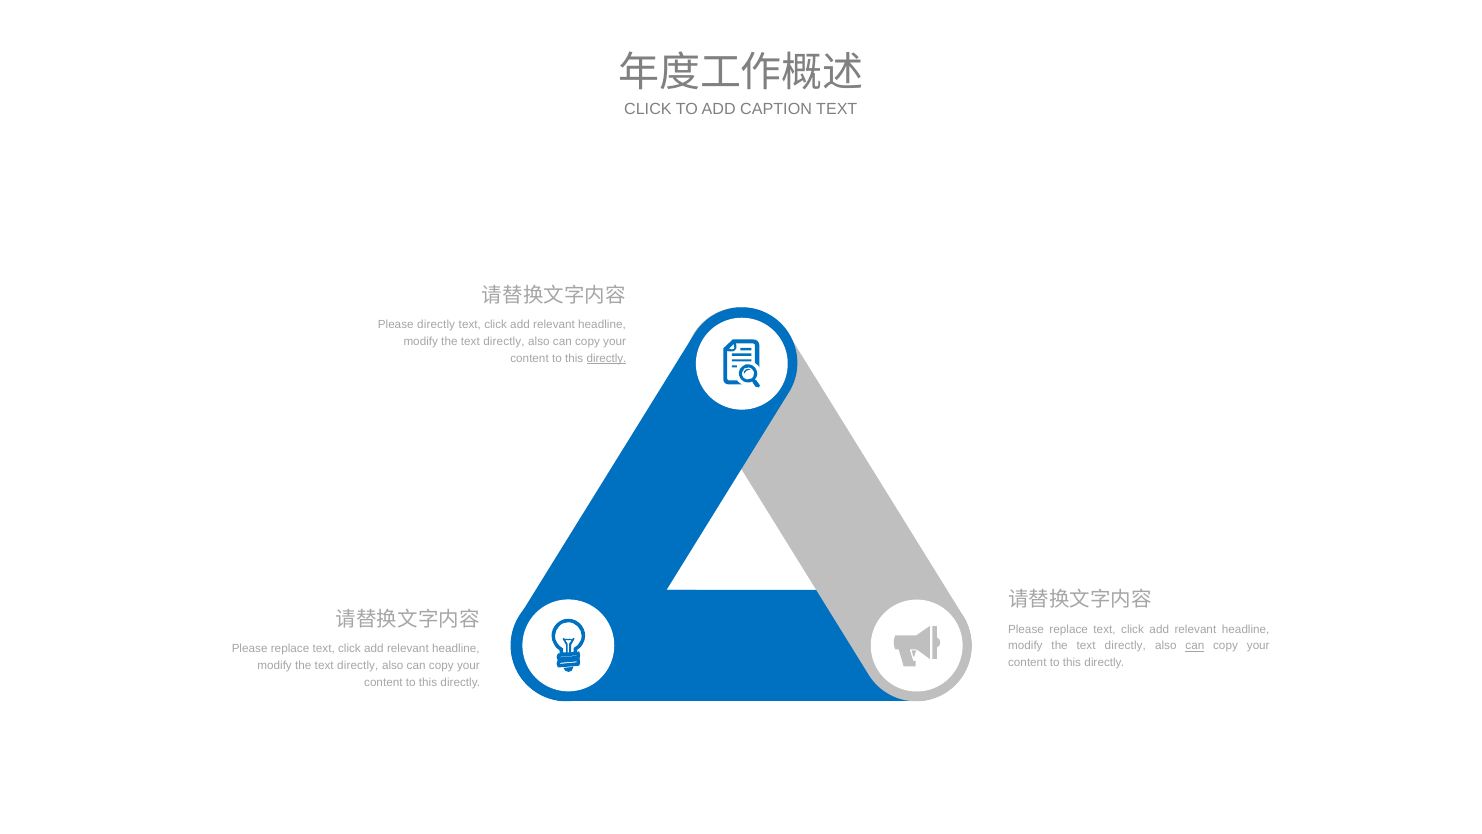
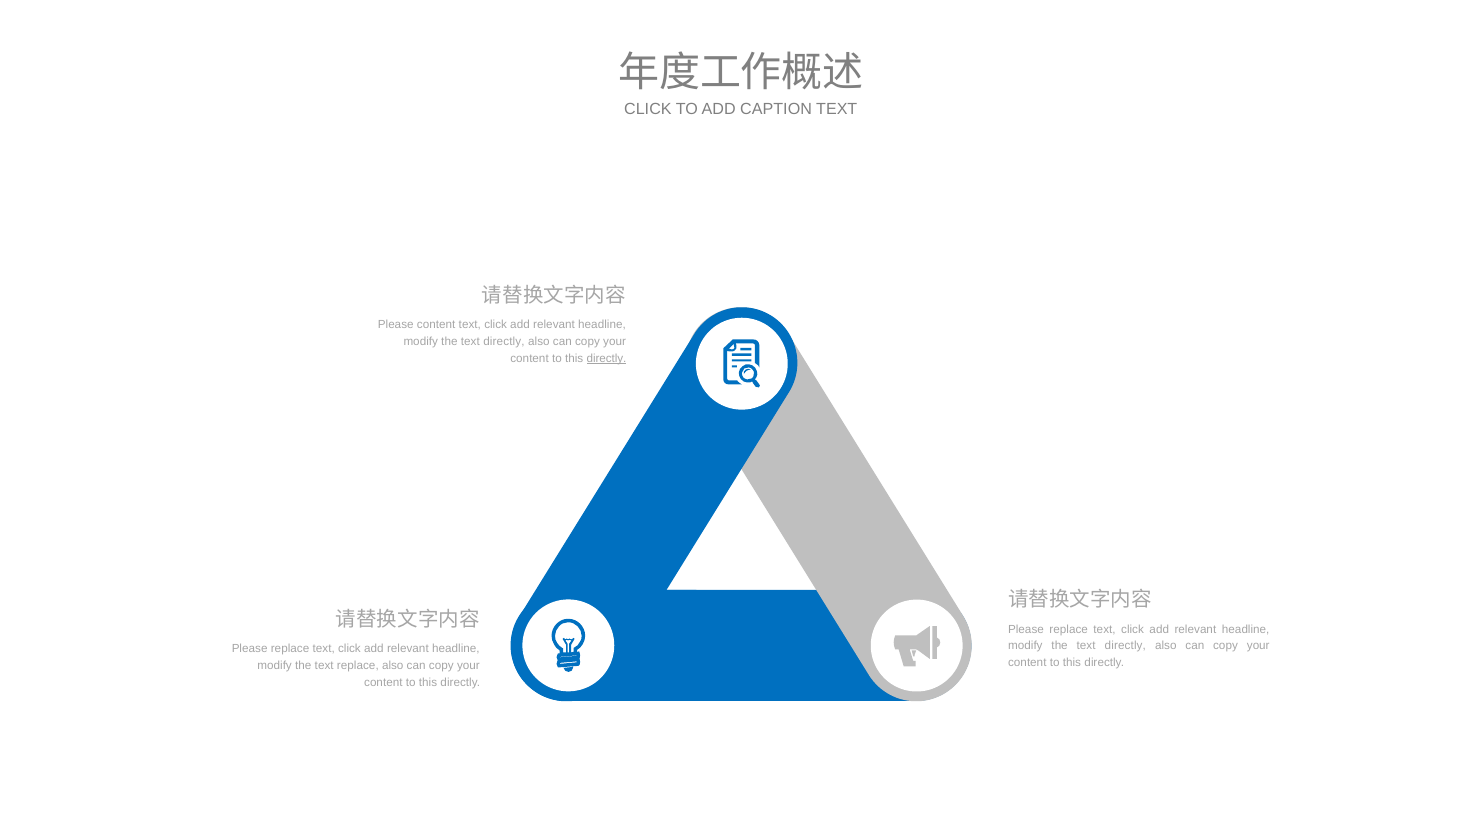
Please directly: directly -> content (436, 324)
can underline: present -> none (1195, 646)
directly: directly -> replace (358, 665)
